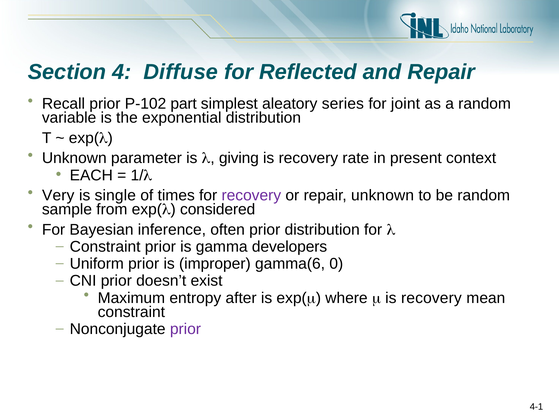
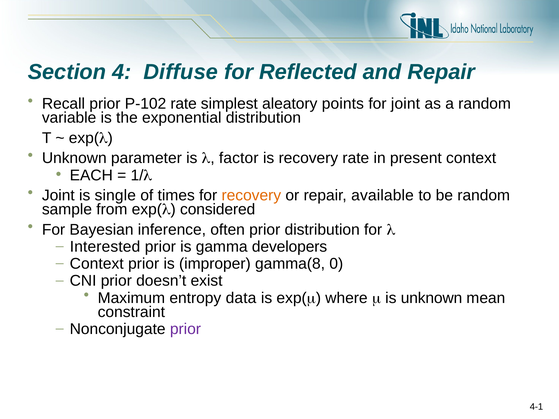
P-102 part: part -> rate (184, 104)
series: series -> points (343, 104)
giving: giving -> factor (239, 158)
Very: Very -> Joint (58, 196)
recovery colour: purple -> orange (251, 196)
repair unknown: unknown -> available (383, 196)
Constraint: Constraint -> Interested (105, 247)
Uniform: Uniform -> Context (97, 264)
gamma(6: gamma(6 -> gamma(8 (290, 264)
after: after -> data (241, 298)
recovery: recovery -> unknown (432, 298)
